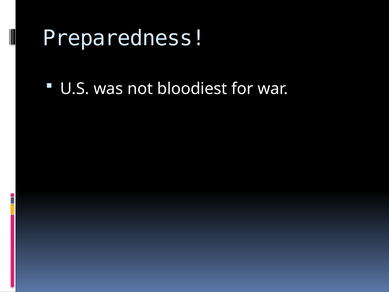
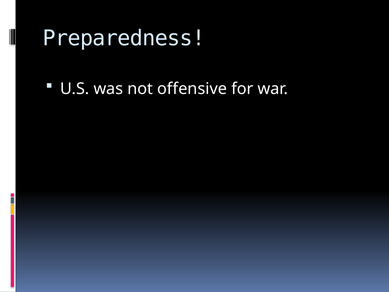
bloodiest: bloodiest -> offensive (192, 89)
